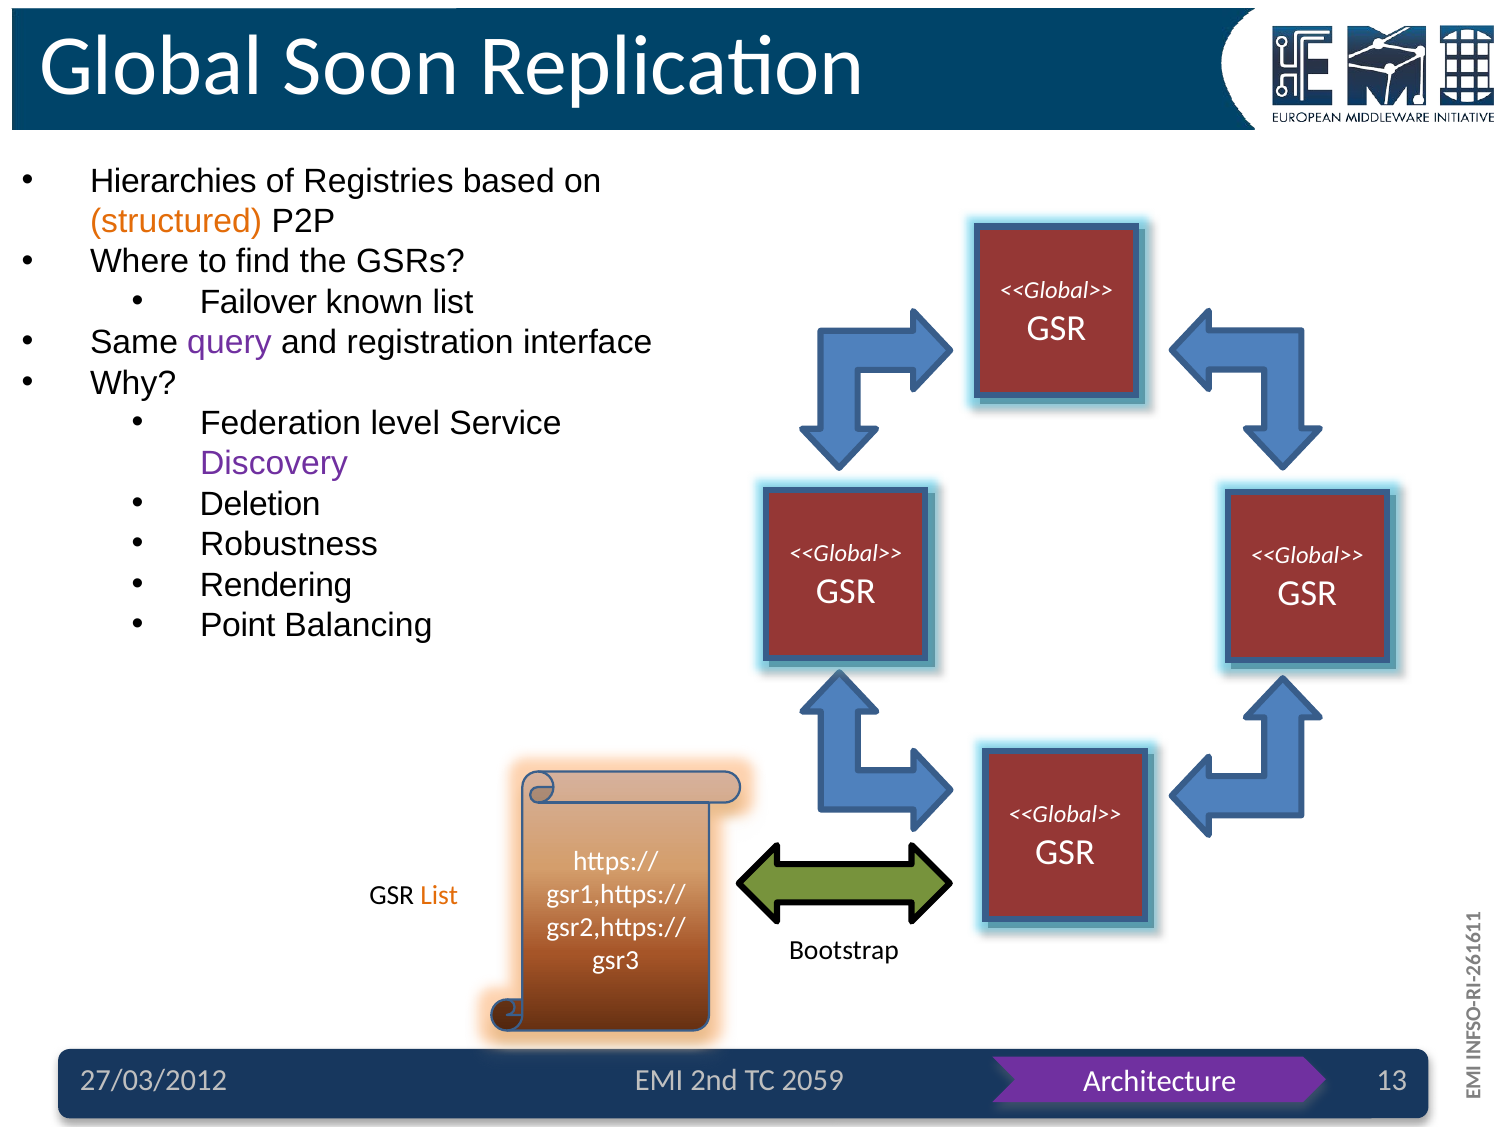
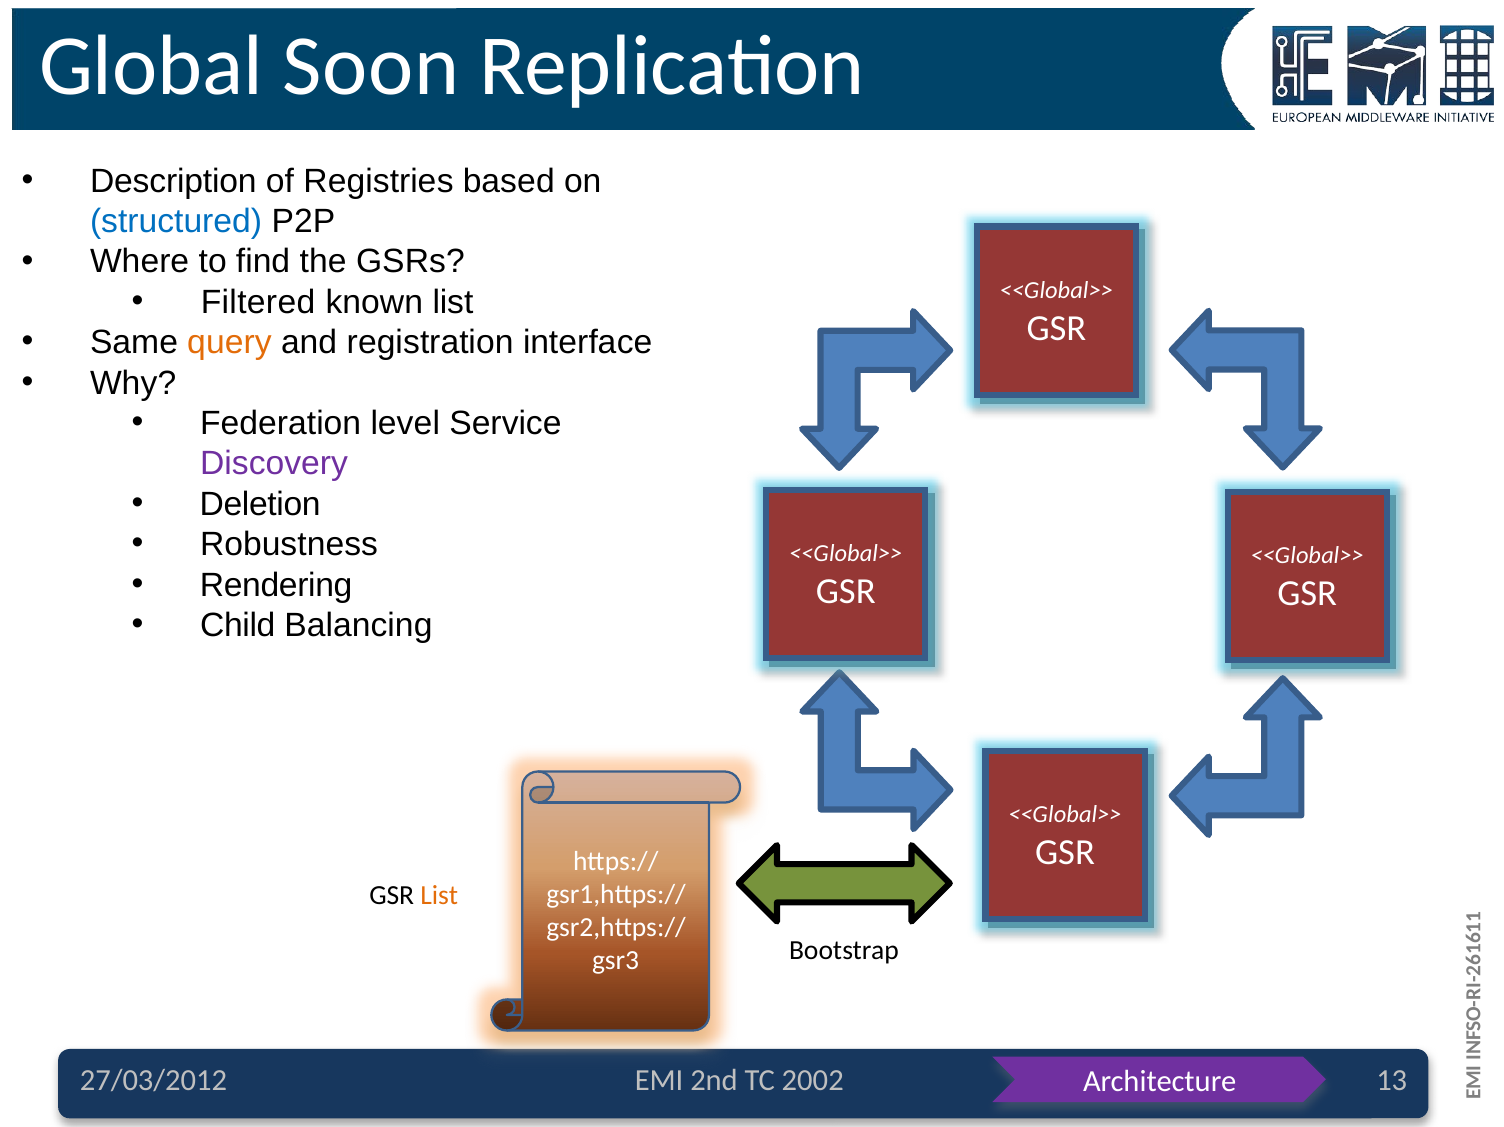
Hierarchies: Hierarchies -> Description (173, 181)
structured colour: orange -> blue (176, 221)
Failover: Failover -> Filtered (258, 302)
query colour: purple -> orange (229, 343)
Point: Point -> Child (238, 626)
2059: 2059 -> 2002 (813, 1081)
